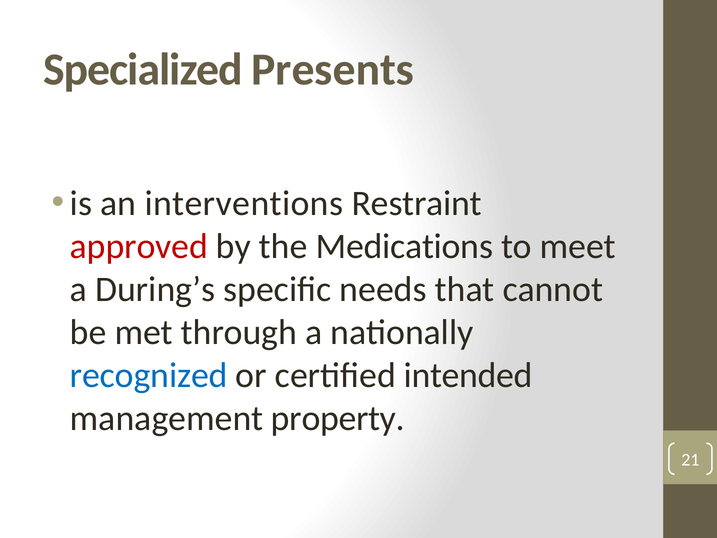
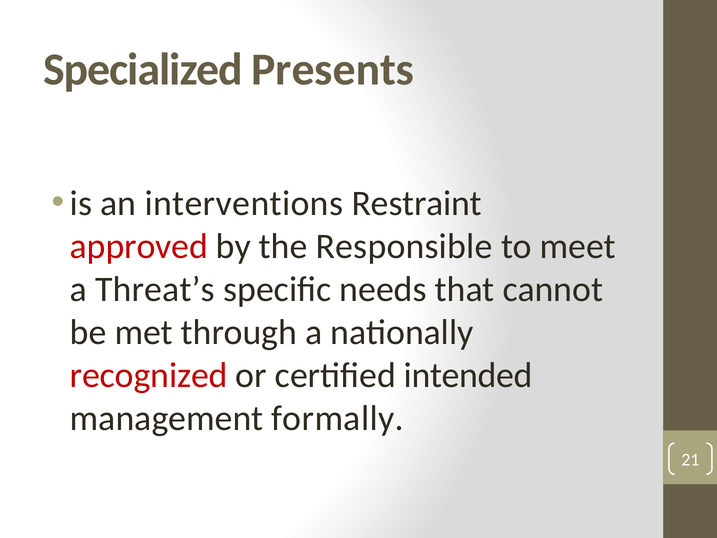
Medications: Medications -> Responsible (404, 246)
During’s: During’s -> Threat’s (155, 289)
recognized colour: blue -> red (149, 375)
property: property -> formally (337, 418)
